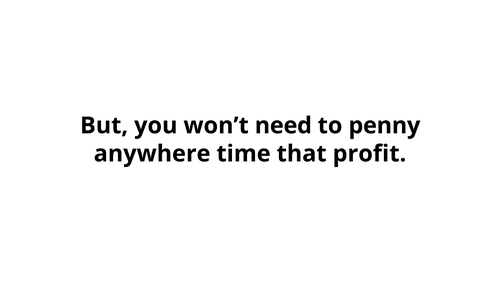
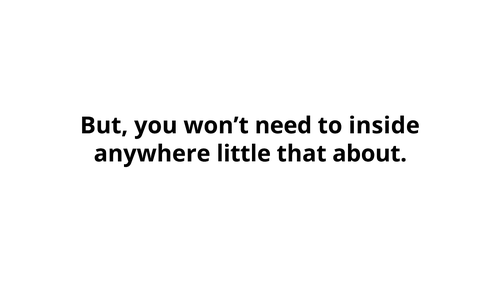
penny: penny -> inside (384, 126)
time: time -> little (244, 154)
profit: profit -> about (370, 154)
